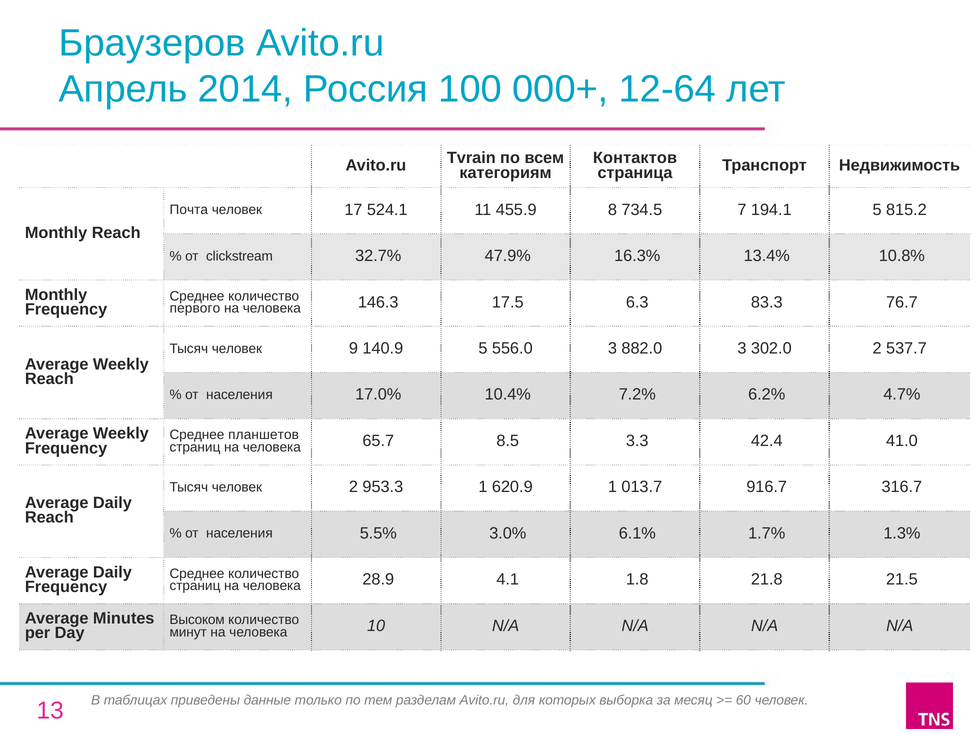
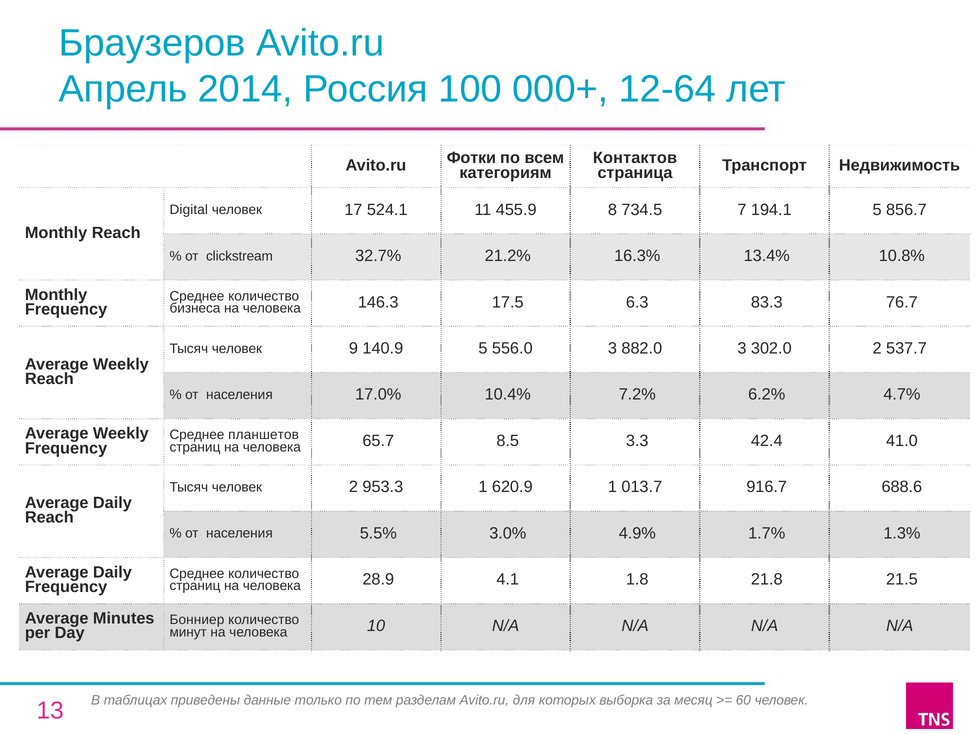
Tvrain: Tvrain -> Фотки (471, 158)
Почта: Почта -> Digital (189, 210)
815.2: 815.2 -> 856.7 (906, 210)
47.9%: 47.9% -> 21.2% (508, 256)
первого: первого -> бизнеса (195, 308)
316.7: 316.7 -> 688.6 (902, 487)
6.1%: 6.1% -> 4.9% (637, 533)
Высоком: Высоком -> Бонниер (197, 619)
